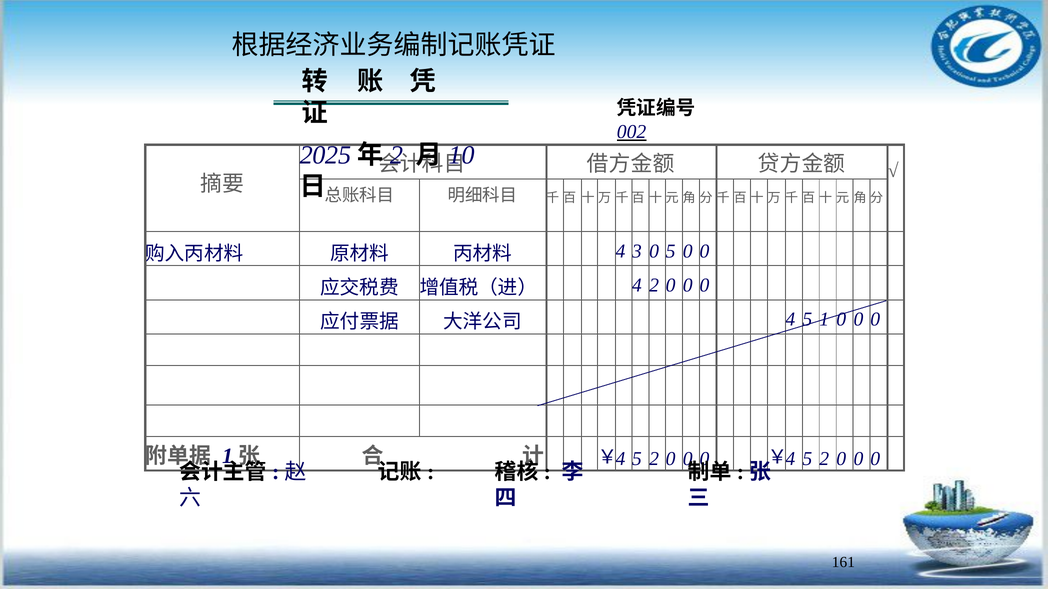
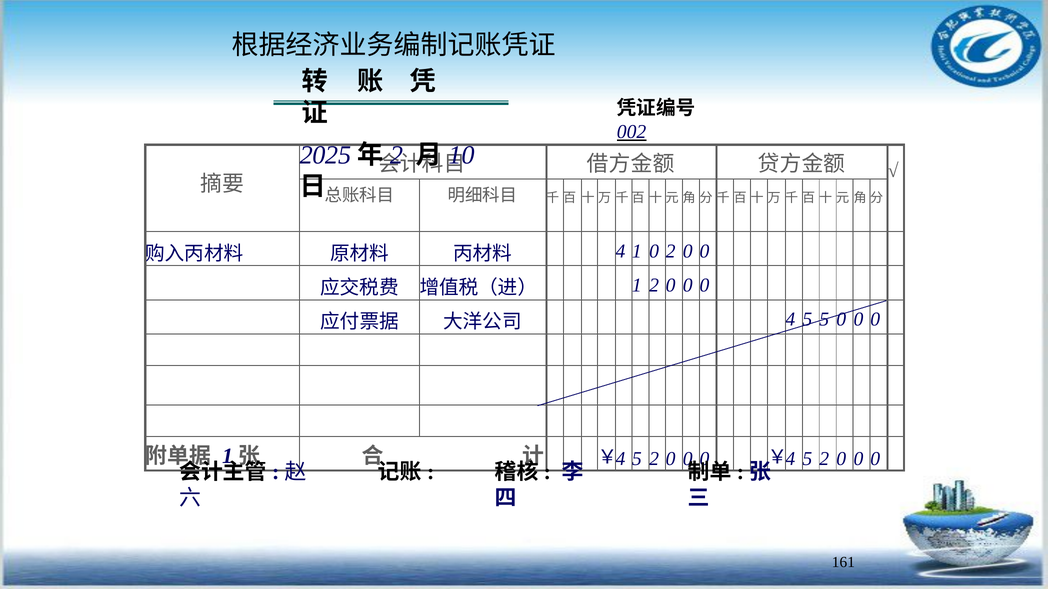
4 3: 3 -> 1 (637, 251)
0 5: 5 -> 2 (671, 251)
4: 4 -> 1 (637, 285)
5 1: 1 -> 5 (824, 320)
